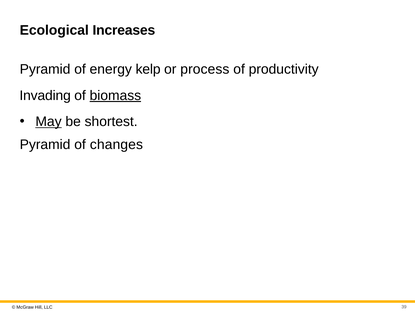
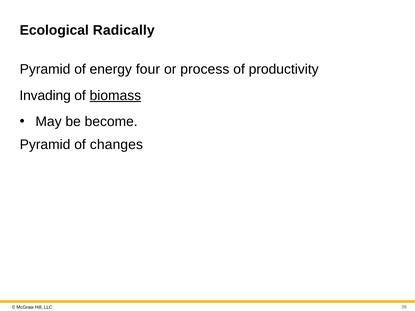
Increases: Increases -> Radically (124, 30)
kelp: kelp -> four (148, 69)
May underline: present -> none (49, 122)
shortest: shortest -> become (111, 122)
